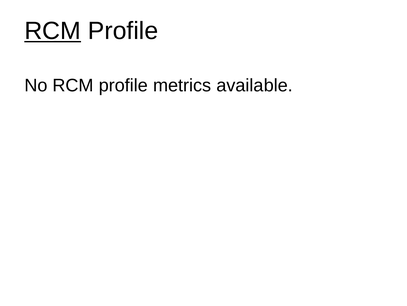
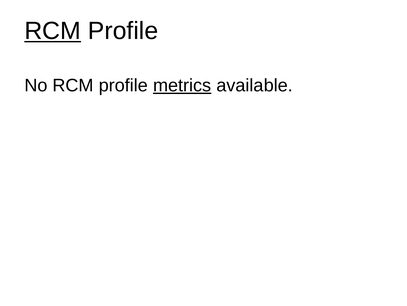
metrics underline: none -> present (182, 85)
